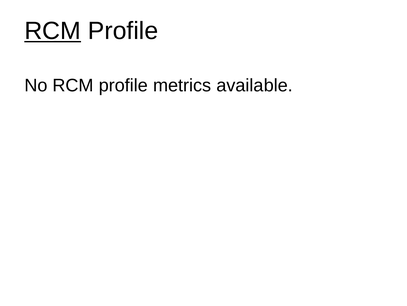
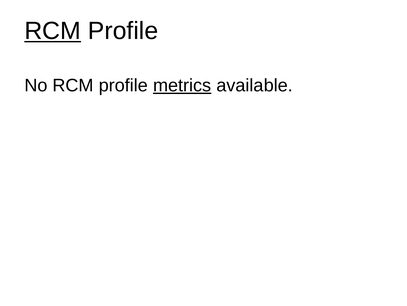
metrics underline: none -> present (182, 85)
